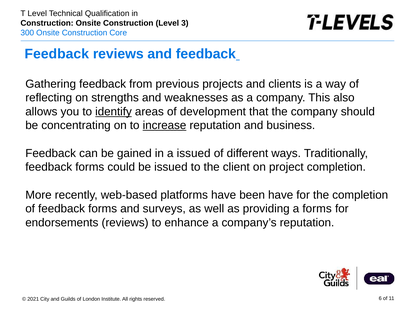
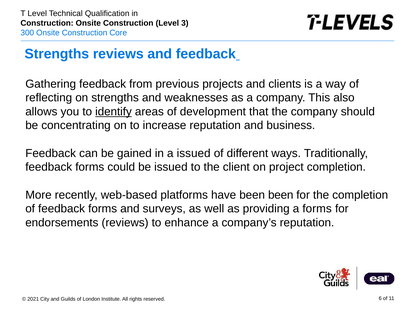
Feedback: Feedback -> Strengths (57, 54)
increase underline: present -> none (165, 125)
been have: have -> been (281, 194)
